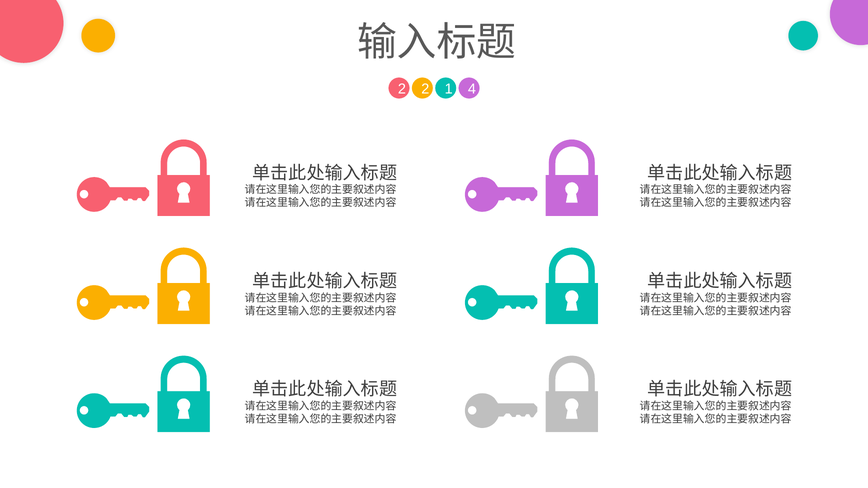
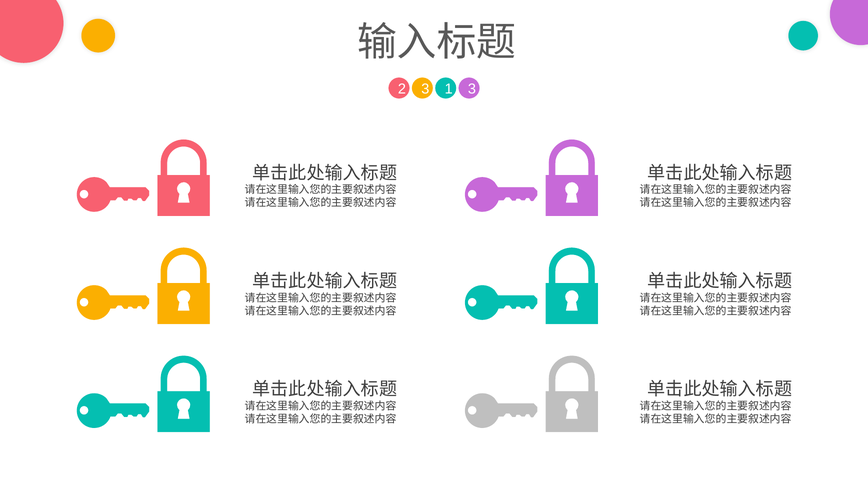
2 2: 2 -> 3 (425, 89)
1 4: 4 -> 3 (472, 89)
